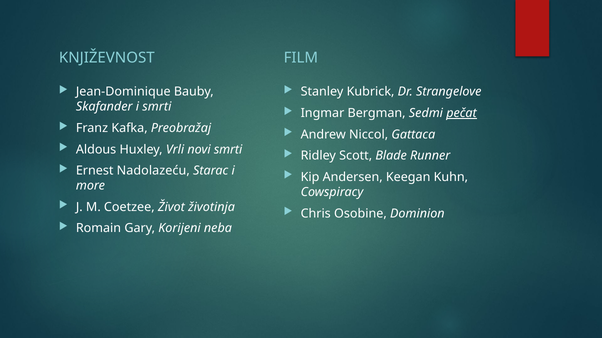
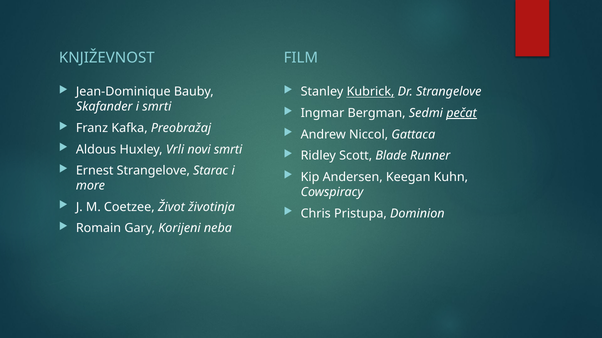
Kubrick underline: none -> present (371, 92)
Ernest Nadolazeću: Nadolazeću -> Strangelove (153, 171)
Osobine: Osobine -> Pristupa (360, 214)
